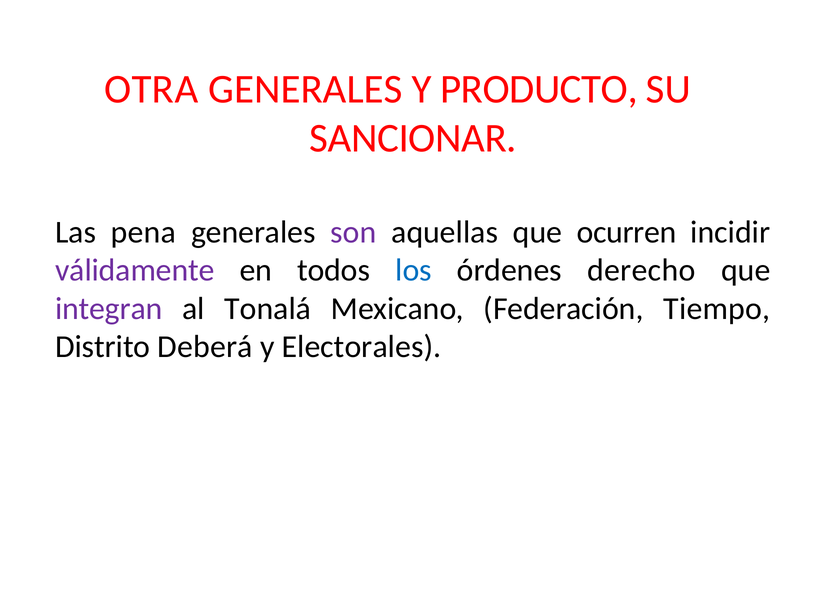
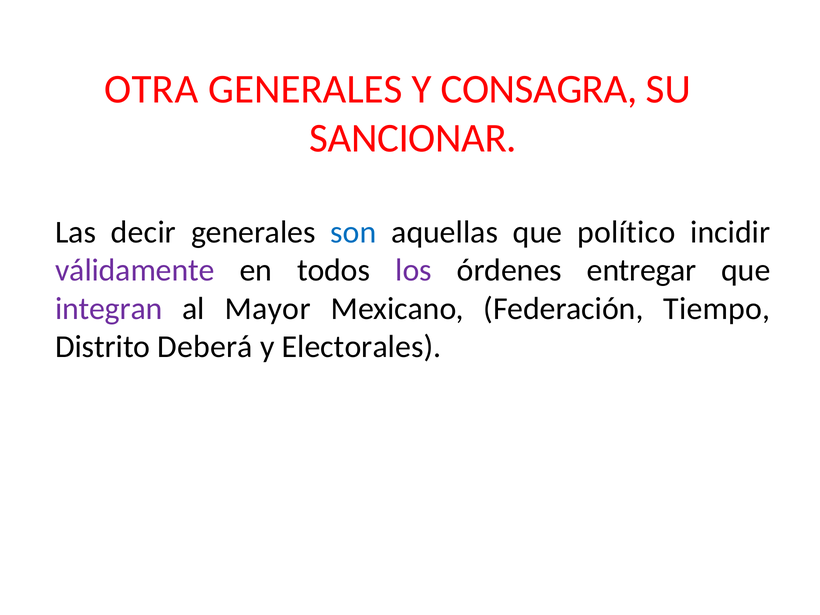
PRODUCTO: PRODUCTO -> CONSAGRA (539, 89)
pena: pena -> decir (144, 232)
son colour: purple -> blue (353, 232)
ocurren: ocurren -> político (626, 232)
los colour: blue -> purple (414, 270)
derecho: derecho -> entregar (642, 270)
Tonalá: Tonalá -> Mayor (268, 309)
